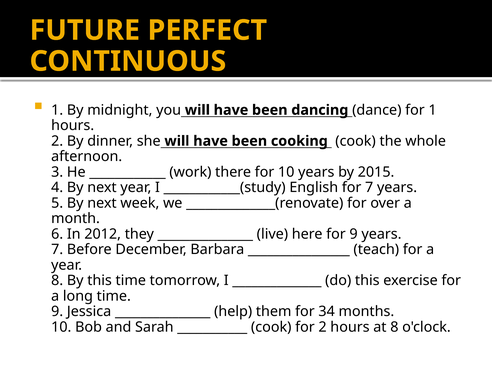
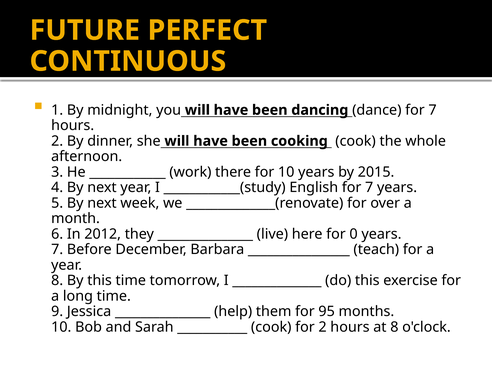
dance for 1: 1 -> 7 (433, 110)
for 9: 9 -> 0 (354, 234)
34: 34 -> 95 (327, 311)
